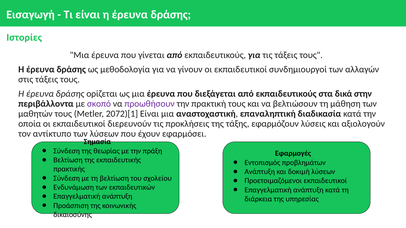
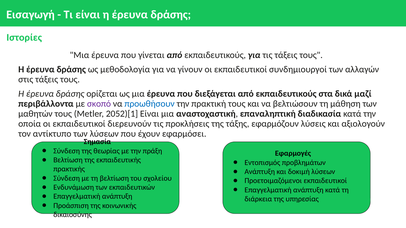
στην: στην -> μαζί (363, 94)
προωθήσουν colour: purple -> blue (150, 104)
2072)[1: 2072)[1 -> 2052)[1 (122, 114)
